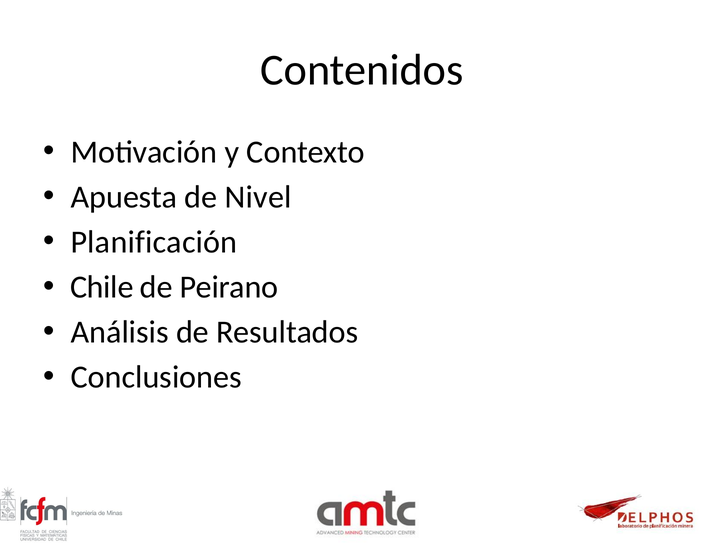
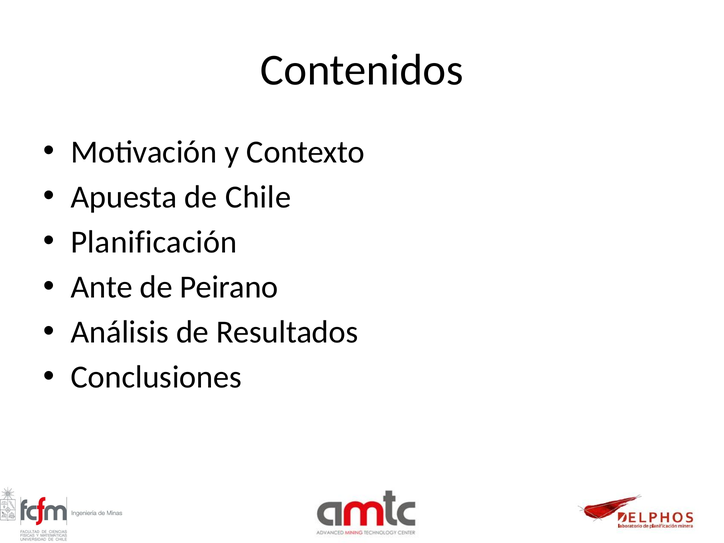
Nivel: Nivel -> Chile (258, 197)
Chile: Chile -> Ante (102, 287)
